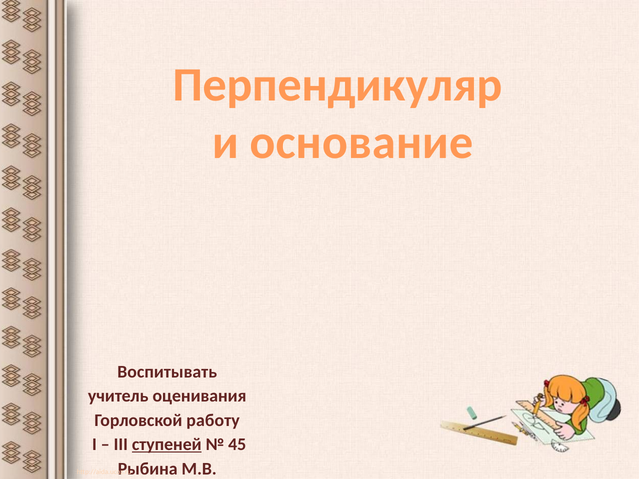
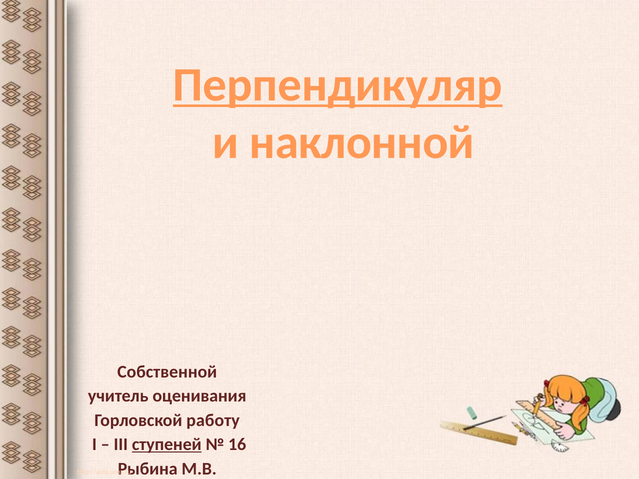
Перпендикуляр underline: none -> present (338, 85)
основание: основание -> наклонной (362, 143)
Воспитывать: Воспитывать -> Собственной (167, 372)
45: 45 -> 16 (237, 445)
